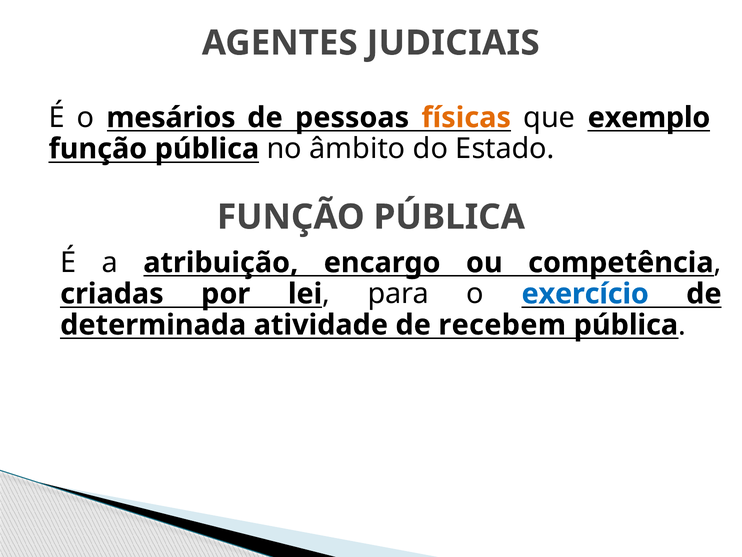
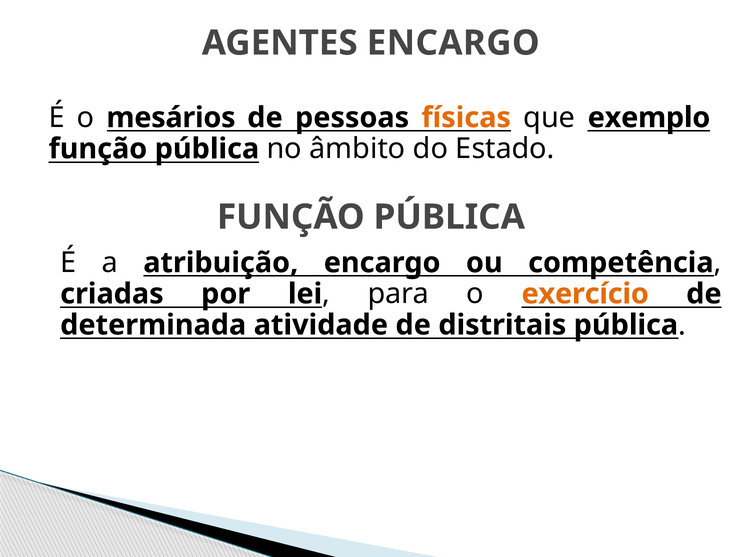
AGENTES JUDICIAIS: JUDICIAIS -> ENCARGO (453, 43)
exercício colour: blue -> orange (585, 294)
recebem: recebem -> distritais (502, 325)
